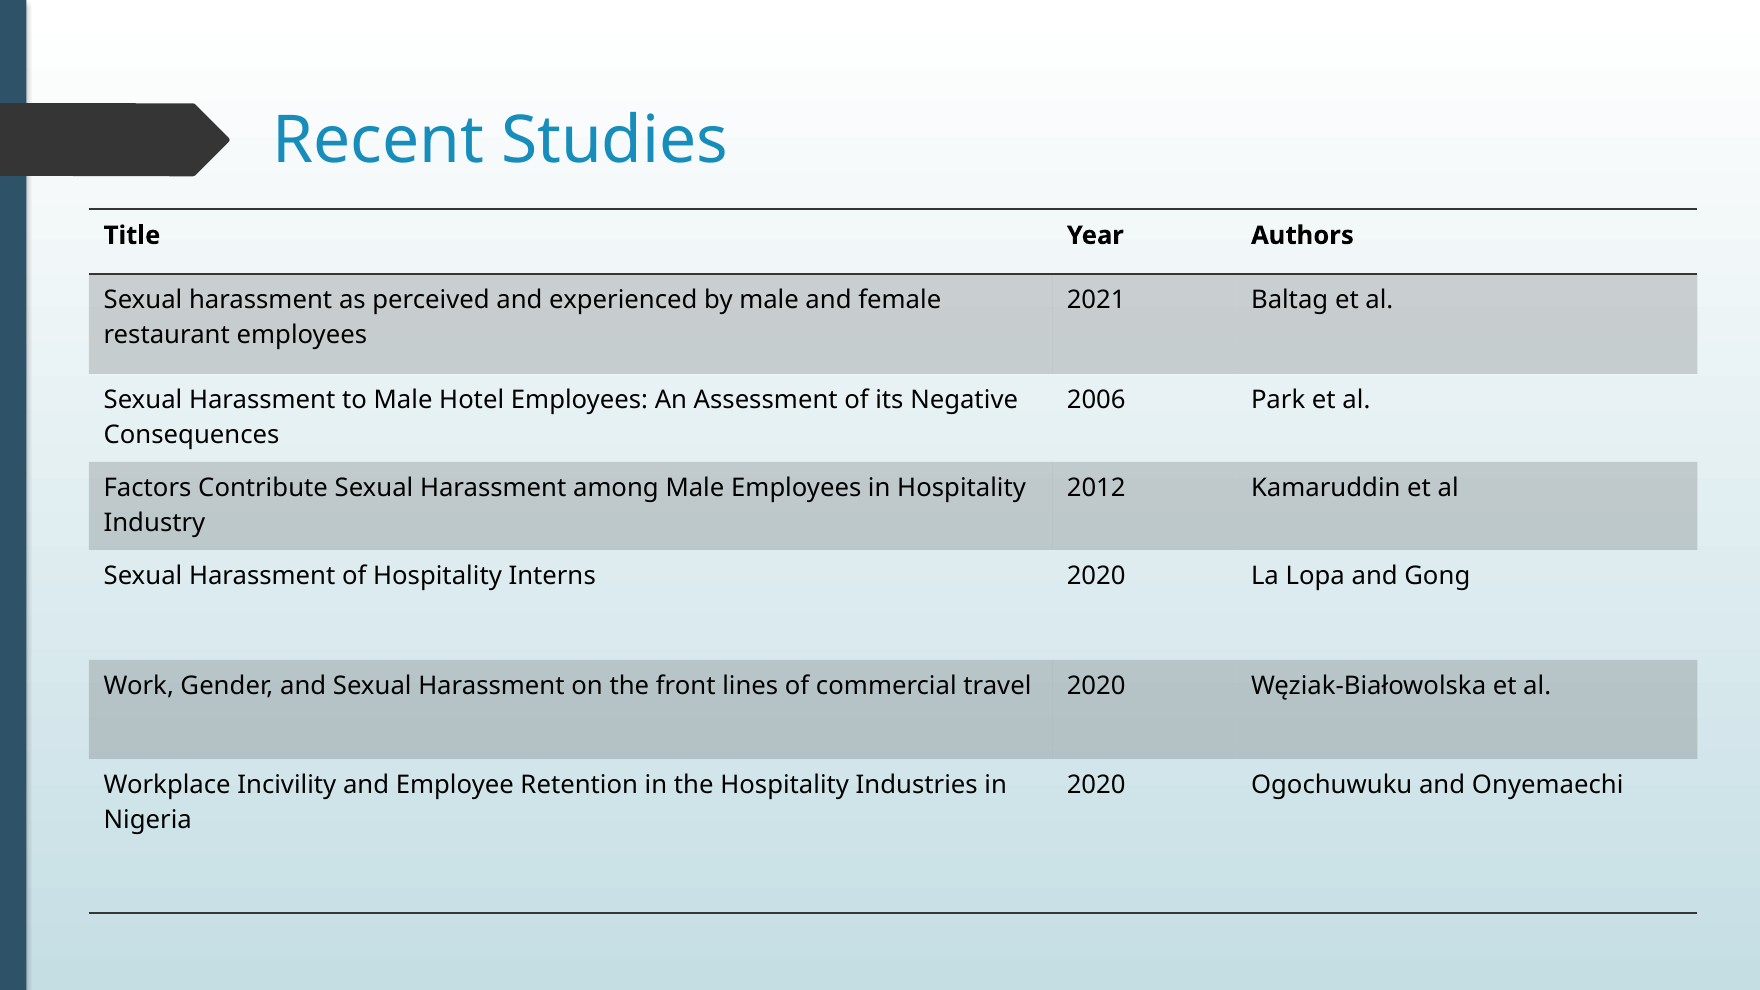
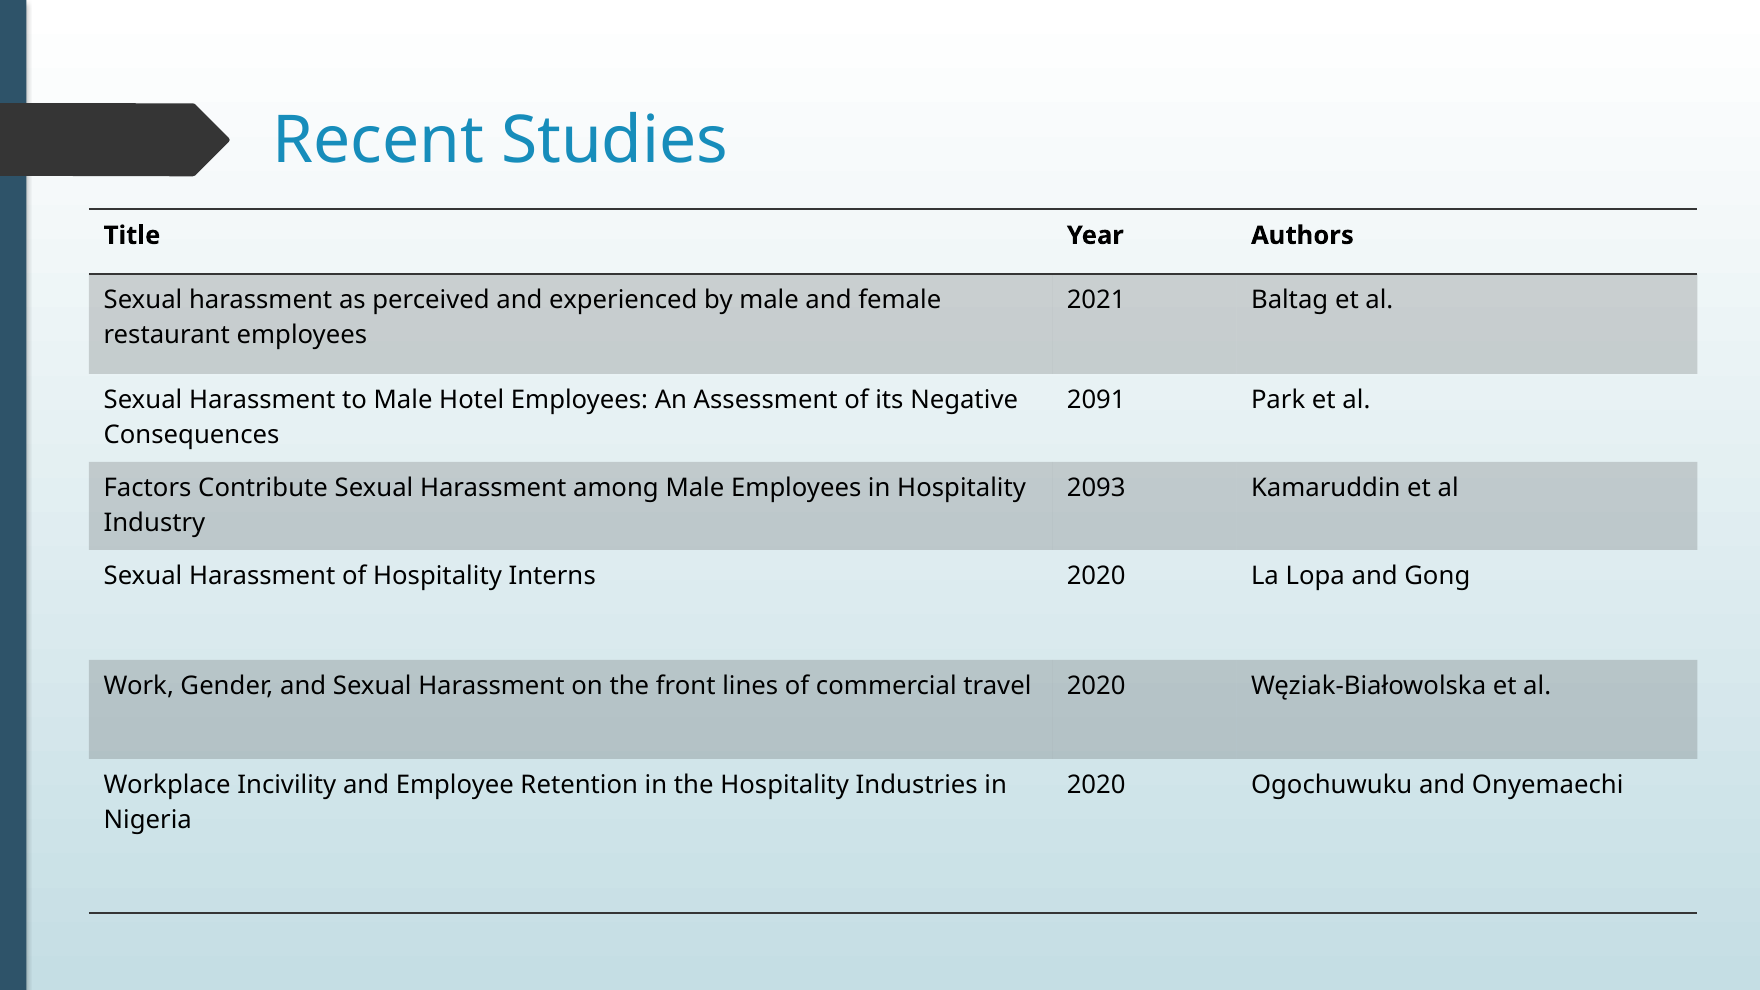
2006: 2006 -> 2091 (1096, 400)
2012: 2012 -> 2093 (1096, 488)
